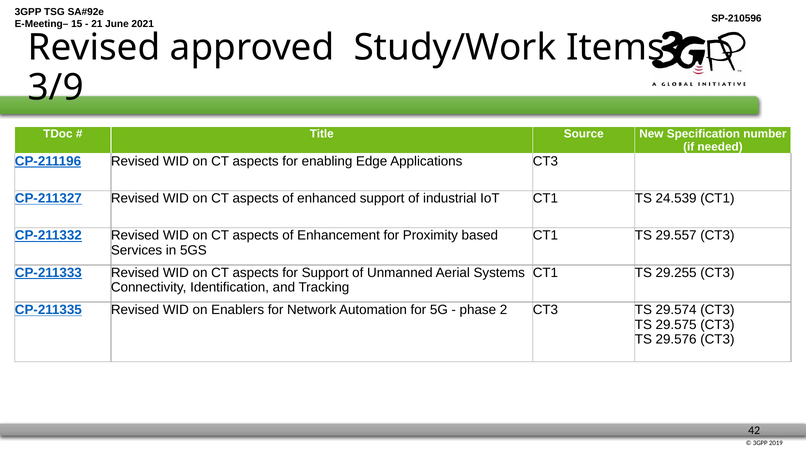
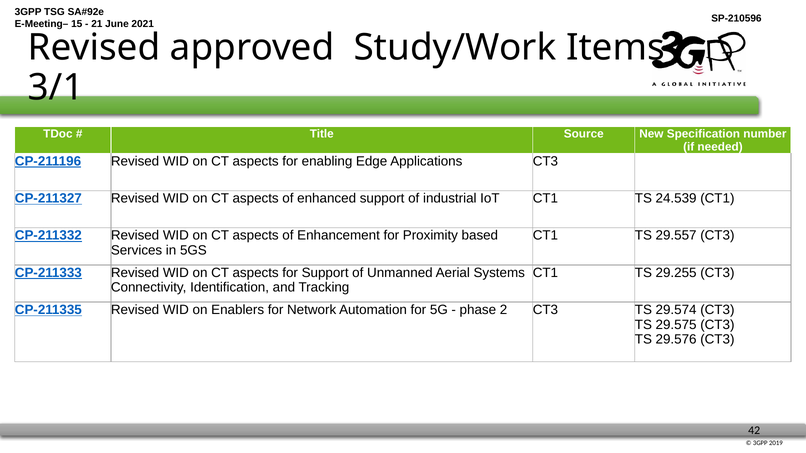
3/9: 3/9 -> 3/1 (56, 88)
